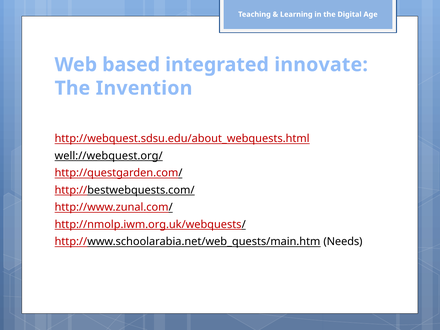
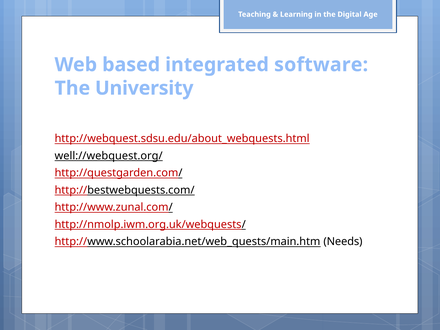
innovate: innovate -> software (321, 65)
Invention: Invention -> University (144, 88)
